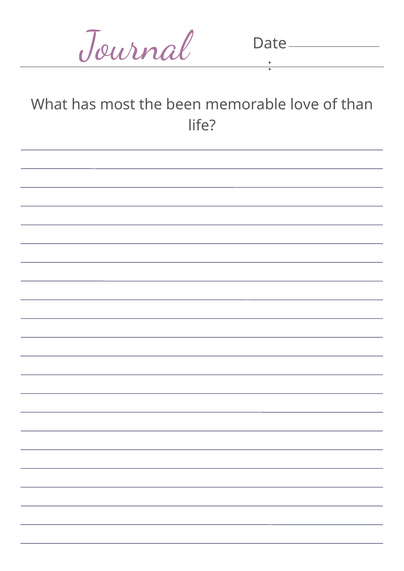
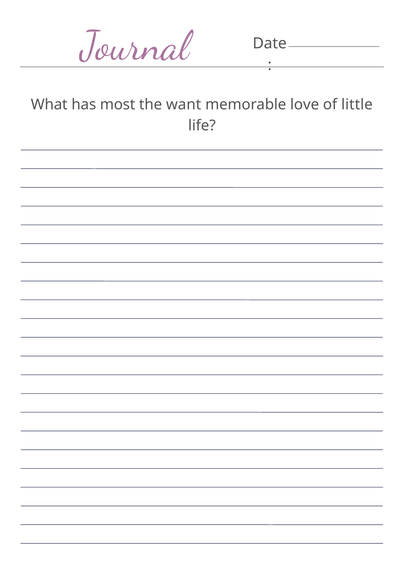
been: been -> want (184, 105)
than: than -> little (357, 105)
